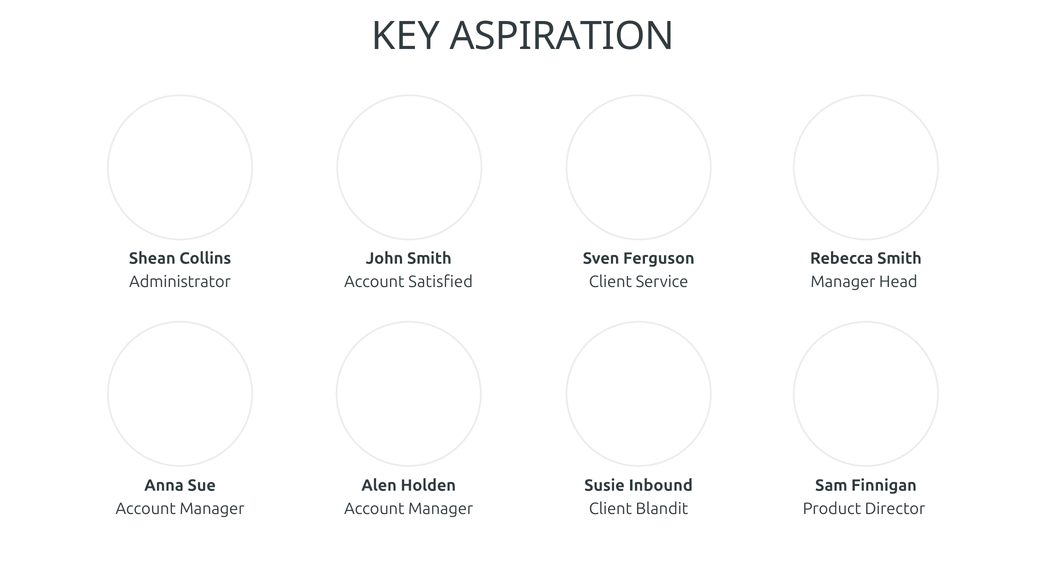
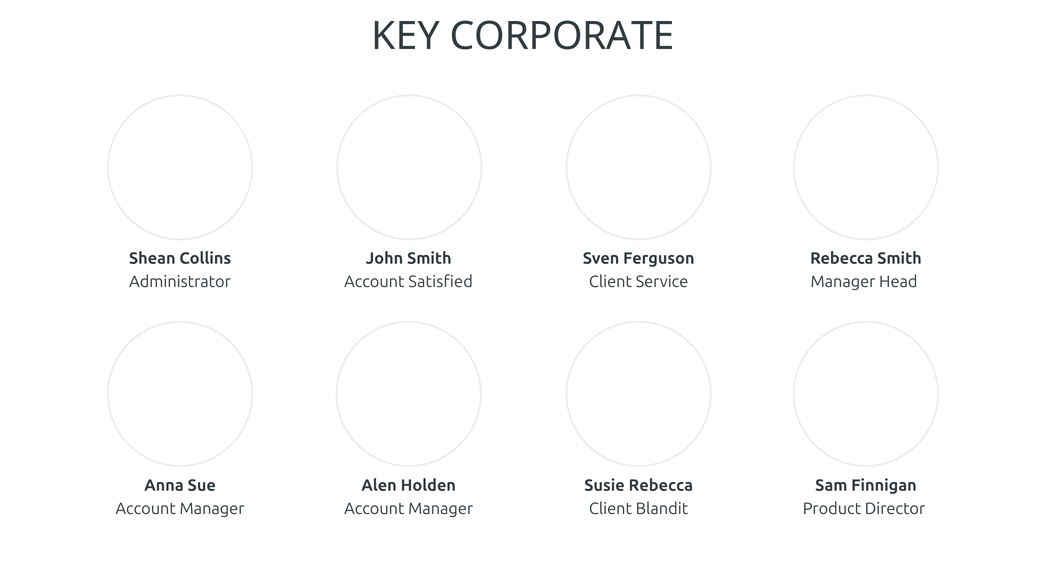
ASPIRATION: ASPIRATION -> CORPORATE (562, 36)
Susie Inbound: Inbound -> Rebecca (661, 486)
